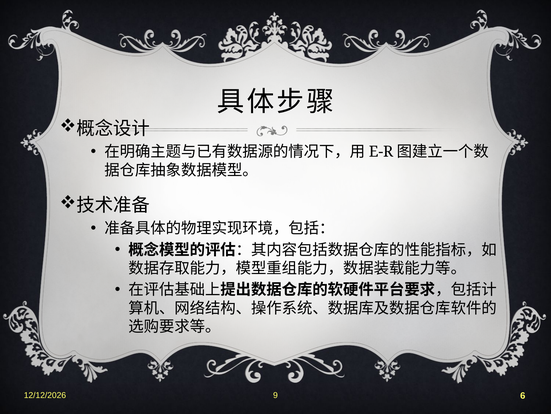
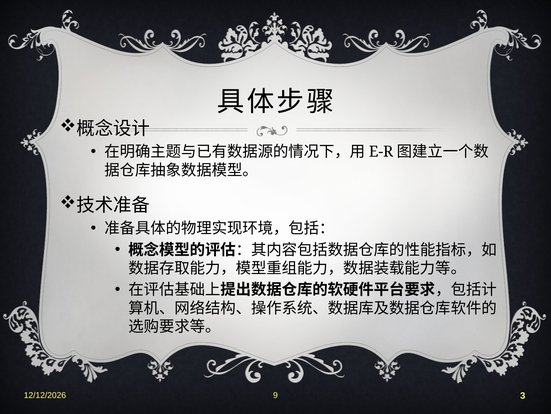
6: 6 -> 3 (523, 395)
